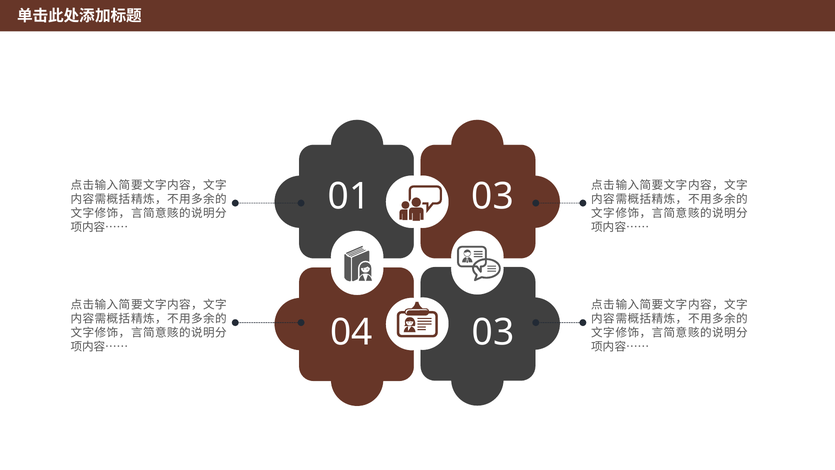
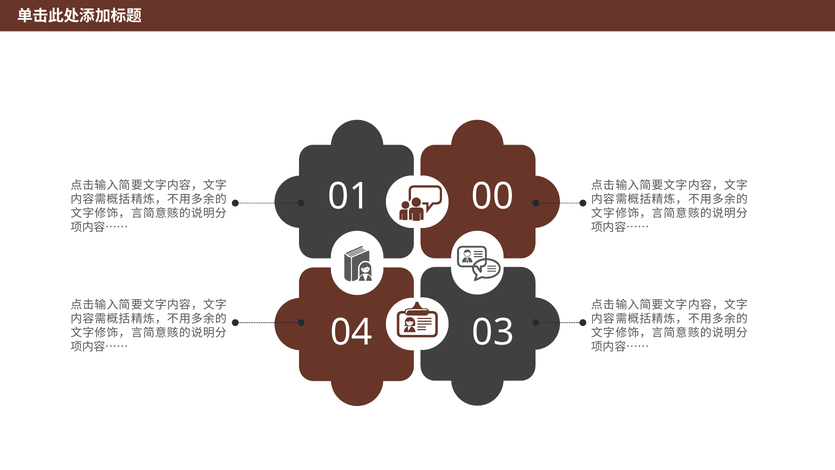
01 03: 03 -> 00 (493, 196)
